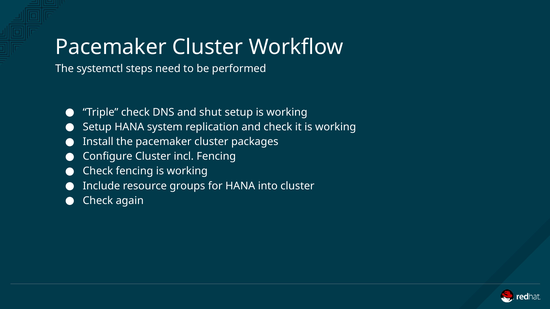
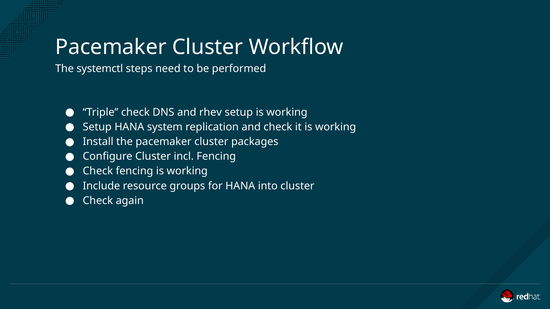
shut: shut -> rhev (210, 112)
